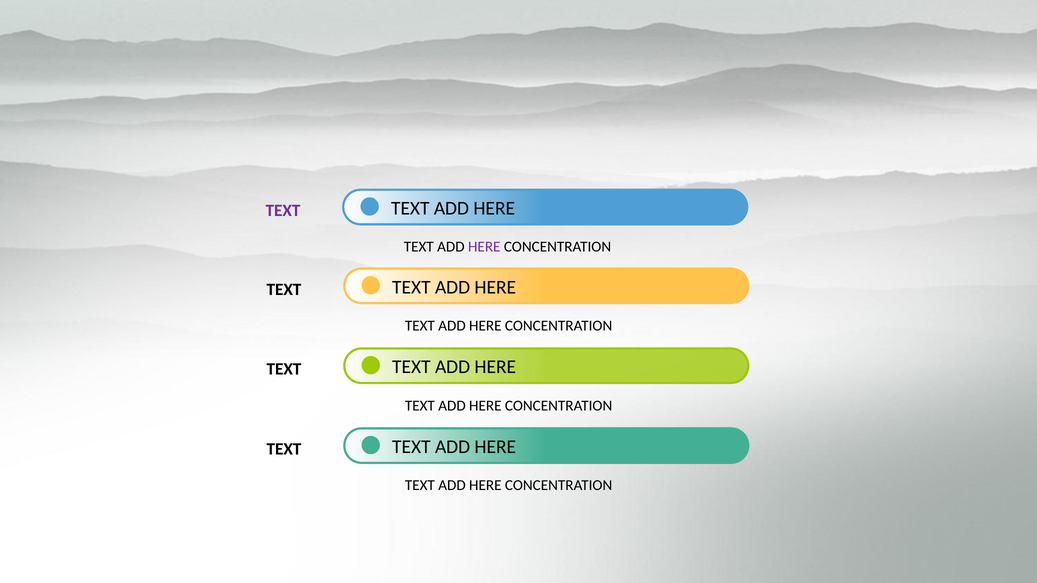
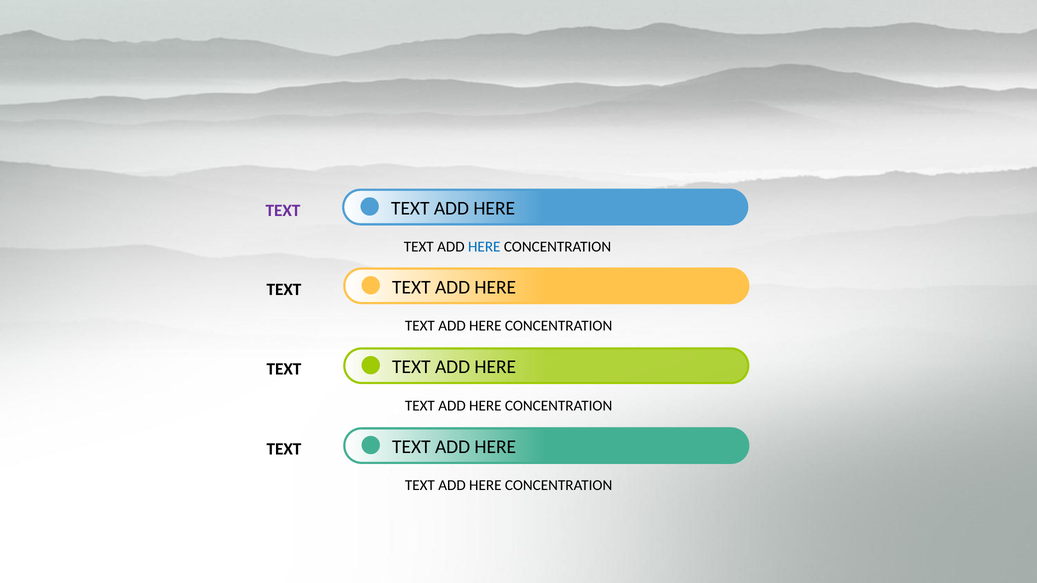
HERE colour: purple -> blue (484, 247)
